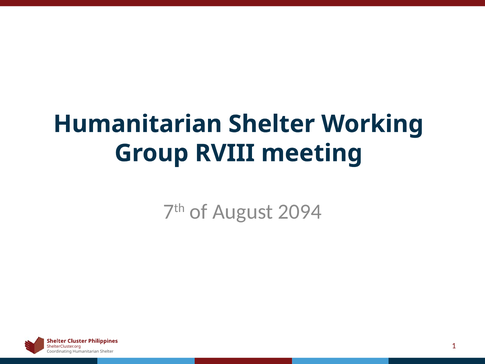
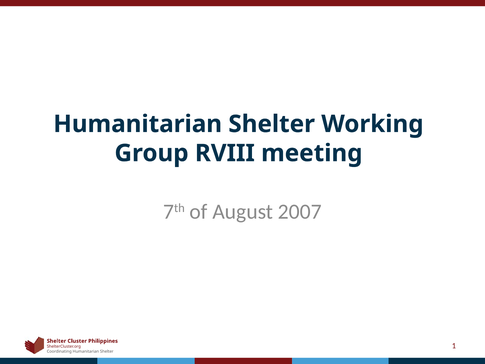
2094: 2094 -> 2007 (300, 212)
